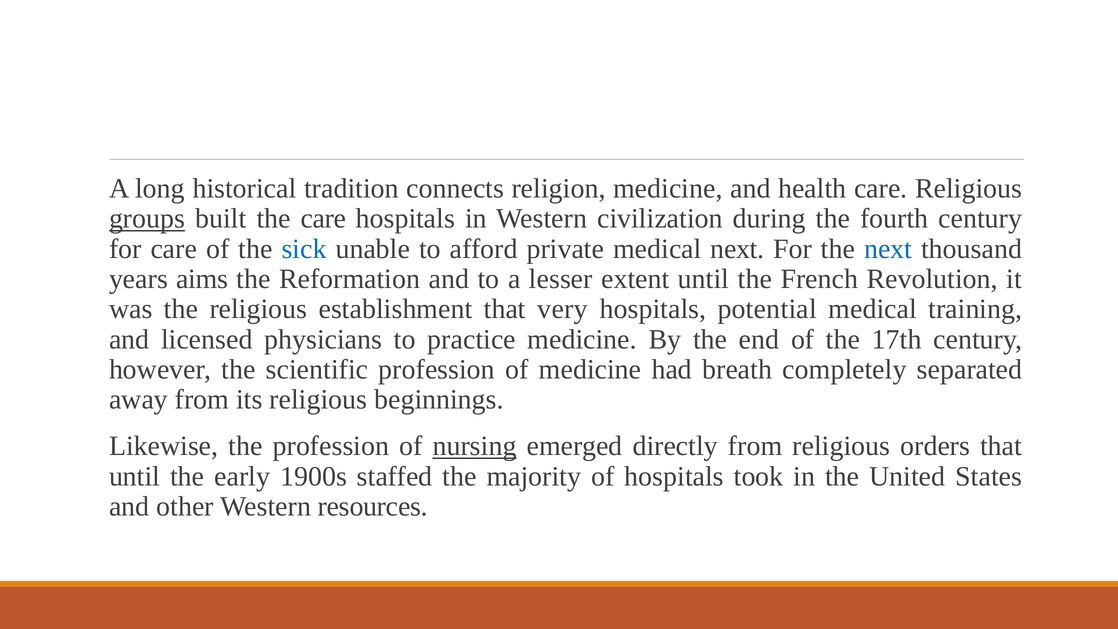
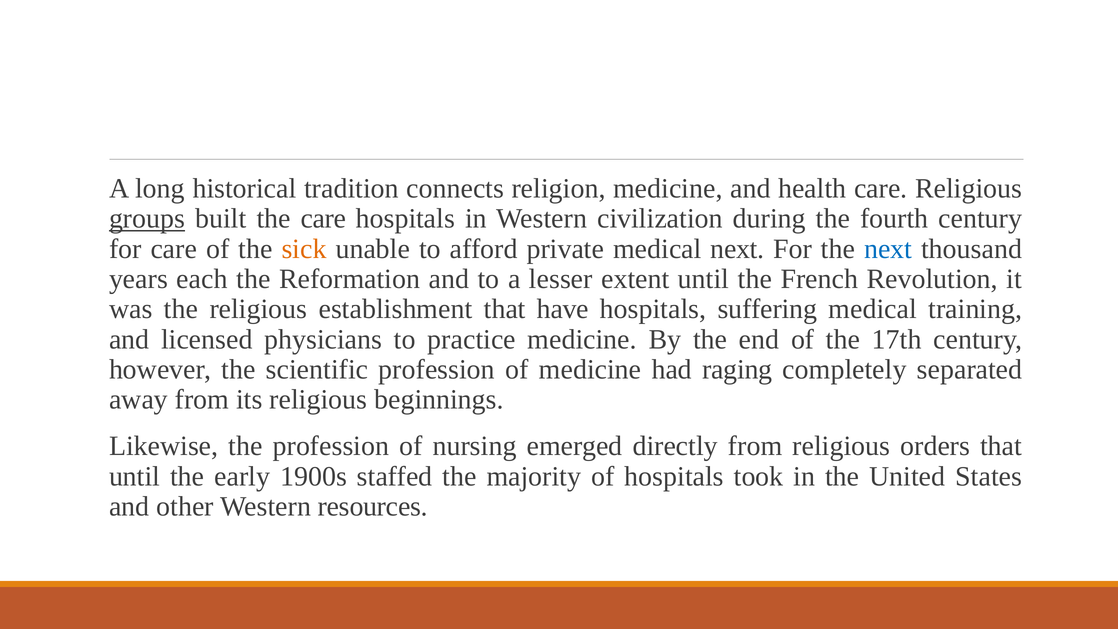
sick colour: blue -> orange (304, 249)
aims: aims -> each (202, 279)
very: very -> have (563, 309)
potential: potential -> suffering (767, 309)
breath: breath -> raging (737, 369)
nursing underline: present -> none (475, 446)
